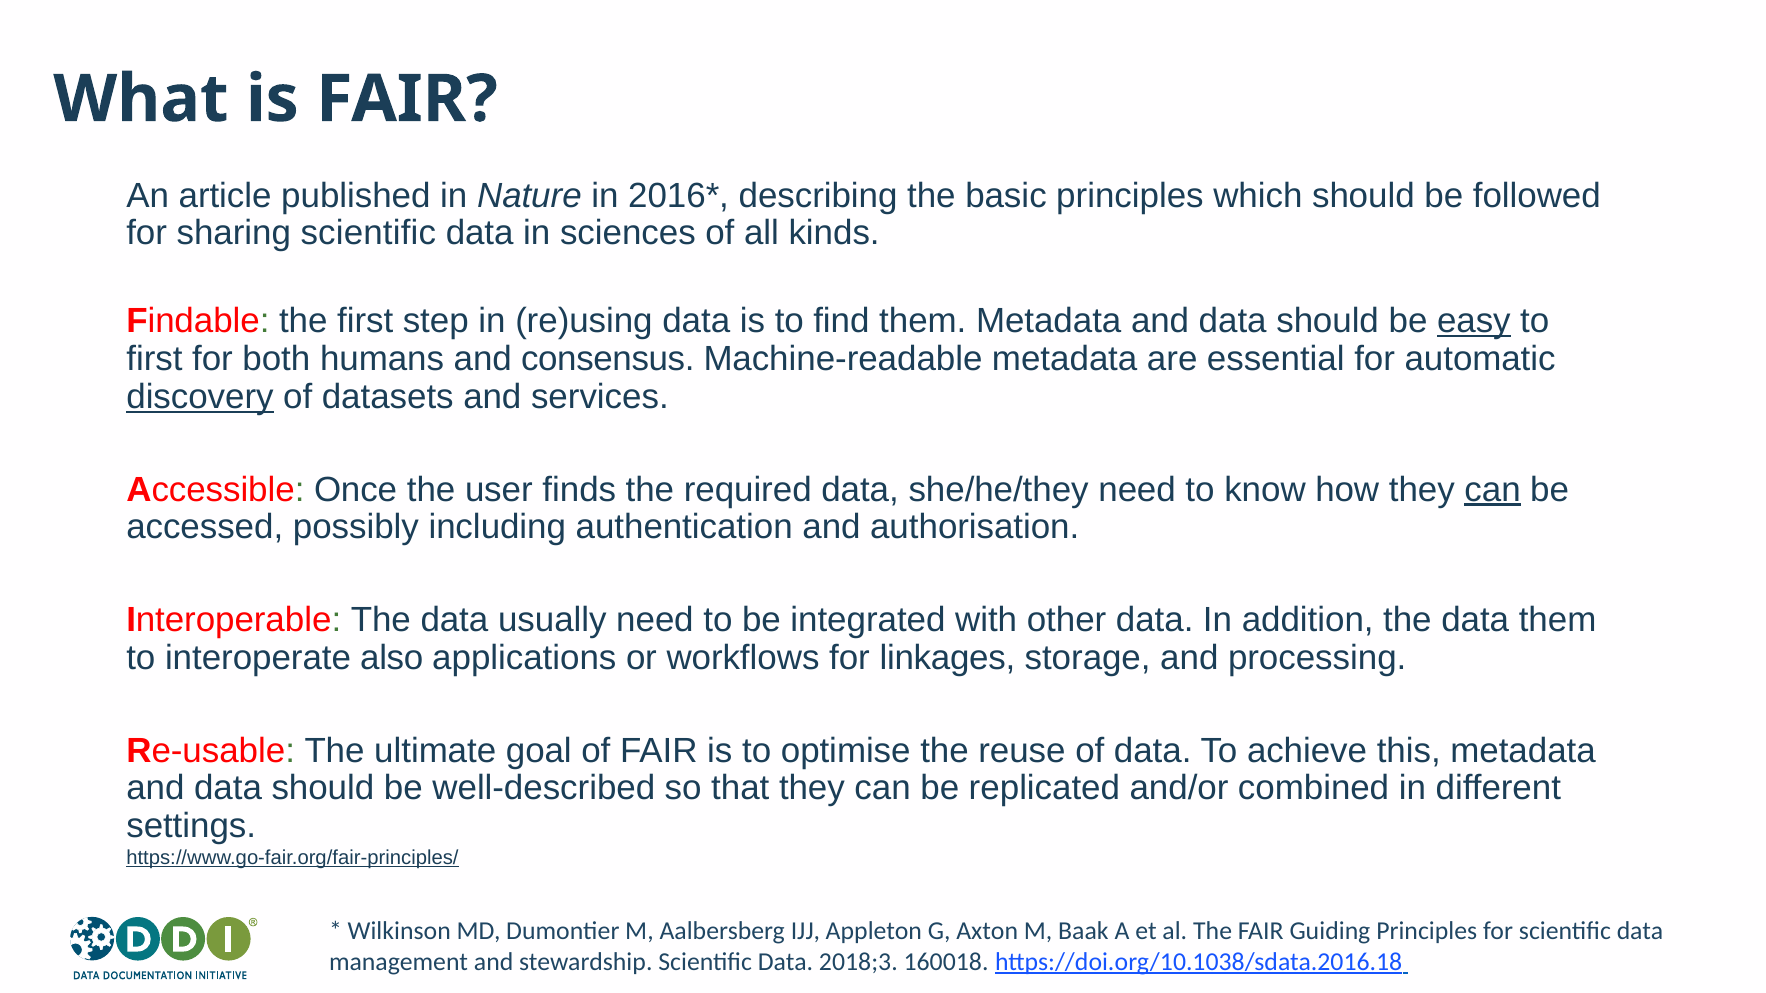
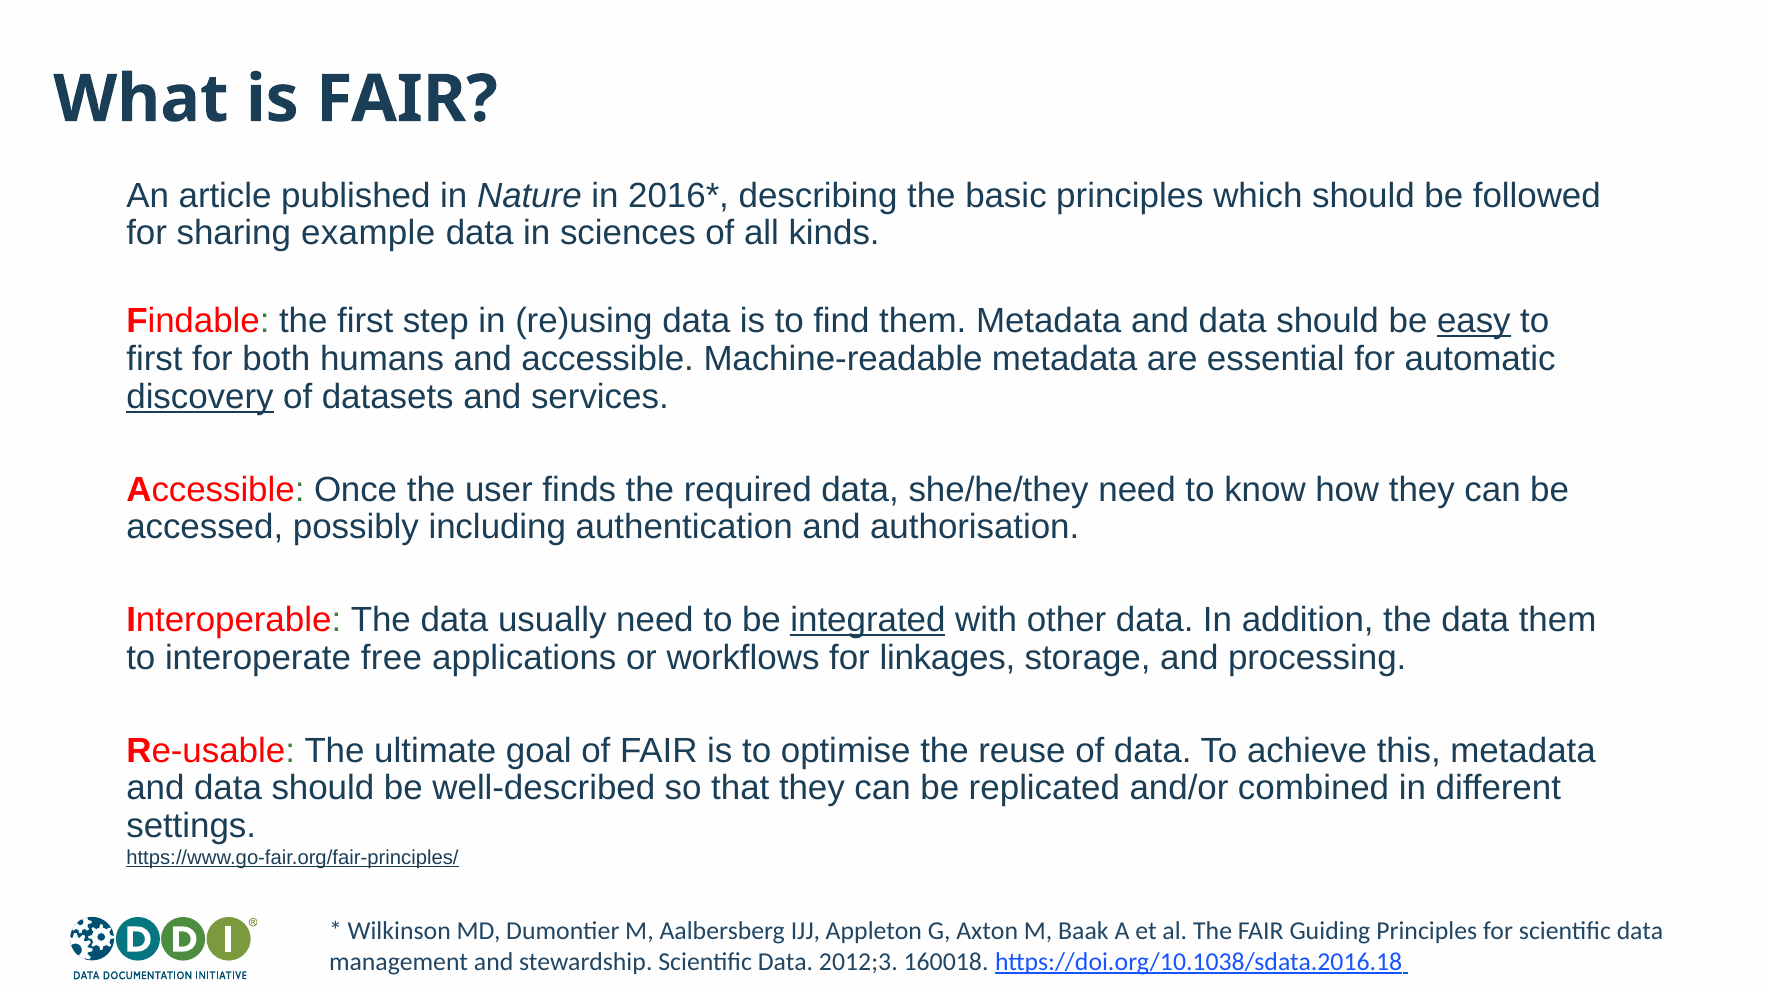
sharing scientific: scientific -> example (368, 234)
and consensus: consensus -> accessible (608, 359)
can underline: present -> none (1493, 490)
integrated underline: none -> present (868, 620)
also: also -> free (391, 658)
2018;3: 2018;3 -> 2012;3 (858, 962)
